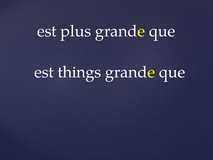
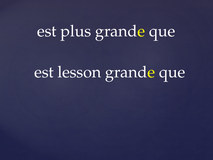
things: things -> lesson (79, 72)
